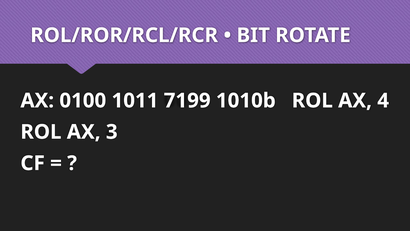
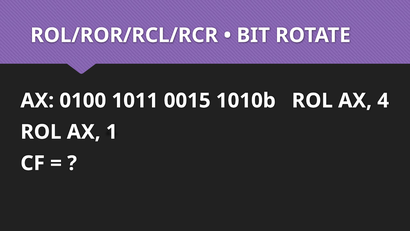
7199: 7199 -> 0015 (187, 100)
3: 3 -> 1 (112, 132)
